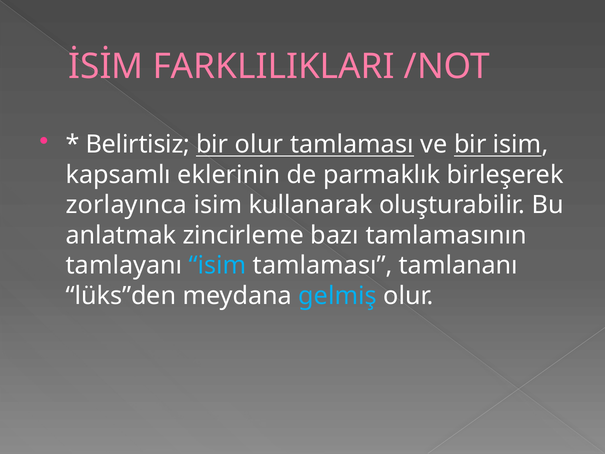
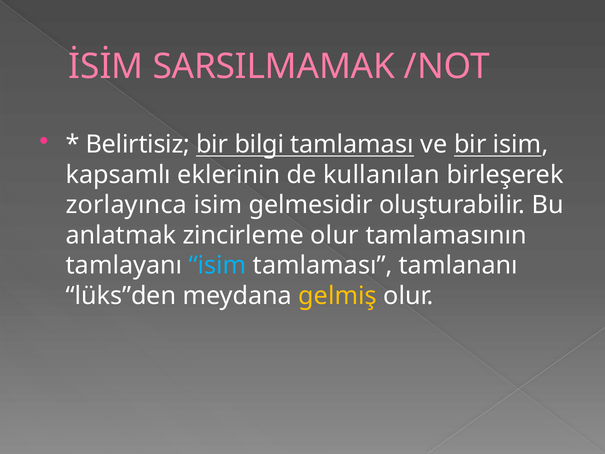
FARKLILIKLARI: FARKLILIKLARI -> SARSILMAMAK (274, 66)
bir olur: olur -> bilgi (259, 144)
parmaklık: parmaklık -> kullanılan (382, 175)
kullanarak: kullanarak -> gelmesidir (311, 205)
zincirleme bazı: bazı -> olur (335, 235)
gelmiş colour: light blue -> yellow (338, 296)
